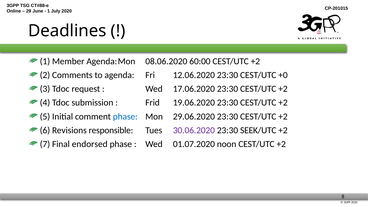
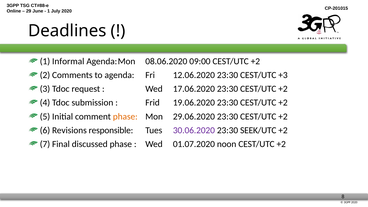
Member: Member -> Informal (68, 61)
60:00: 60:00 -> 09:00 (200, 61)
+0: +0 -> +3 (283, 75)
phase colour: blue -> orange (125, 116)
endorsed: endorsed -> discussed (90, 144)
